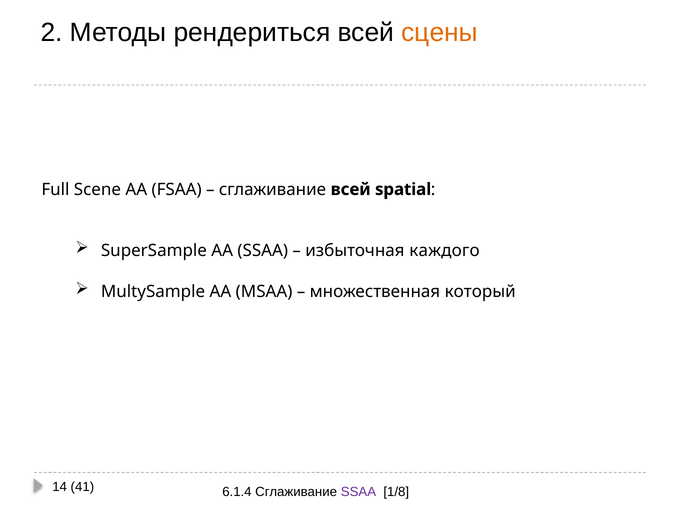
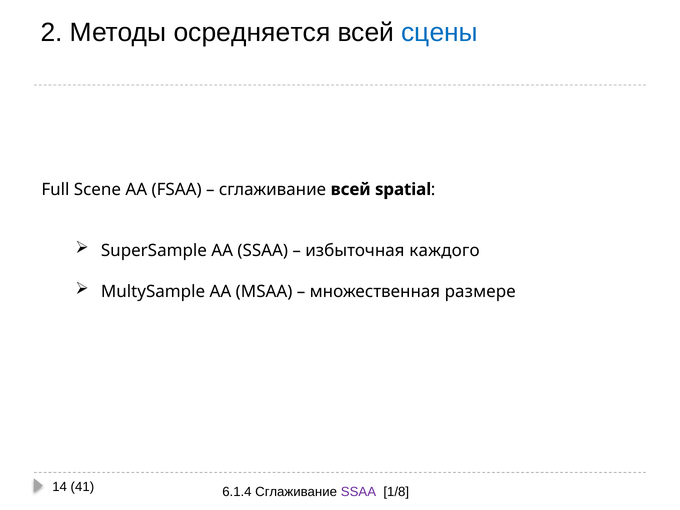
рендериться: рендериться -> осредняется (252, 32)
сцены colour: orange -> blue (440, 32)
который: который -> размере (480, 291)
